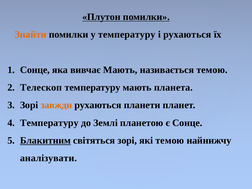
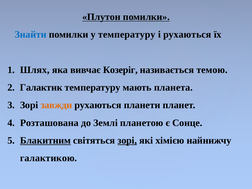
Знайти colour: orange -> blue (31, 35)
Сонце: Сонце -> Шлях (35, 70)
вивчає Мають: Мають -> Козеріг (120, 70)
Телескоп: Телескоп -> Галактик (41, 87)
Температуру: Температуру -> Розташована (49, 123)
зорі underline: none -> present (127, 140)
які темою: темою -> хімією (170, 140)
аналізувати: аналізувати -> галактикою (49, 158)
